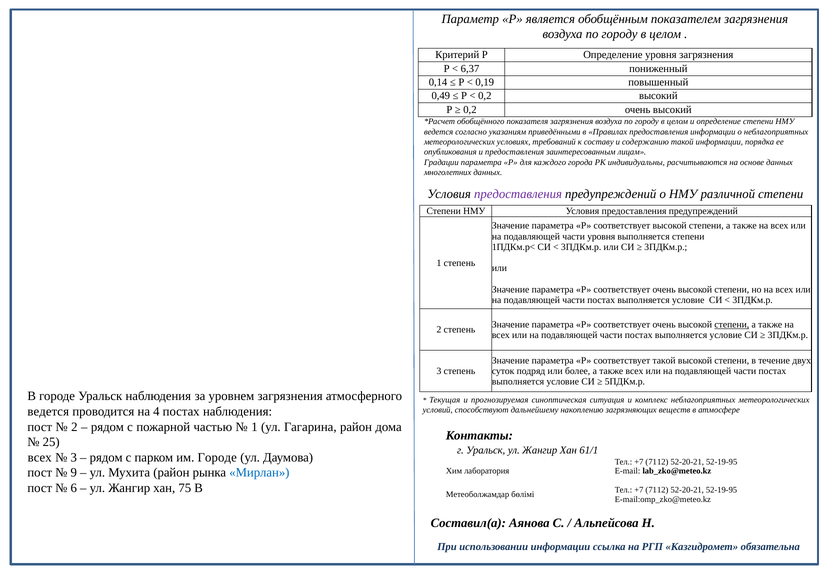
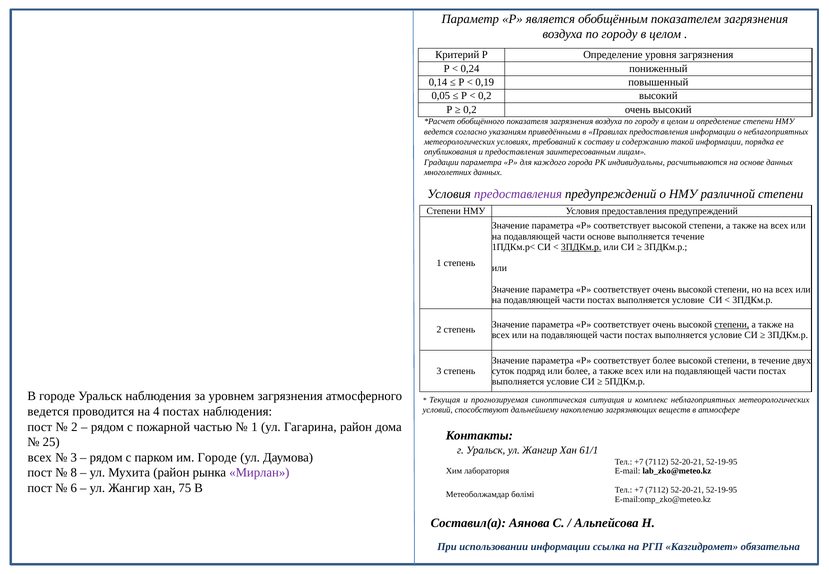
6,37: 6,37 -> 0,24 (470, 69)
0,49: 0,49 -> 0,05 (441, 96)
части уровня: уровня -> основе (601, 236)
выполняется степени: степени -> течение (688, 236)
3ПДКм.р underline: none -> present (581, 247)
соответствует такой: такой -> более (664, 361)
9: 9 -> 8 (74, 473)
Мирлан colour: blue -> purple (259, 473)
